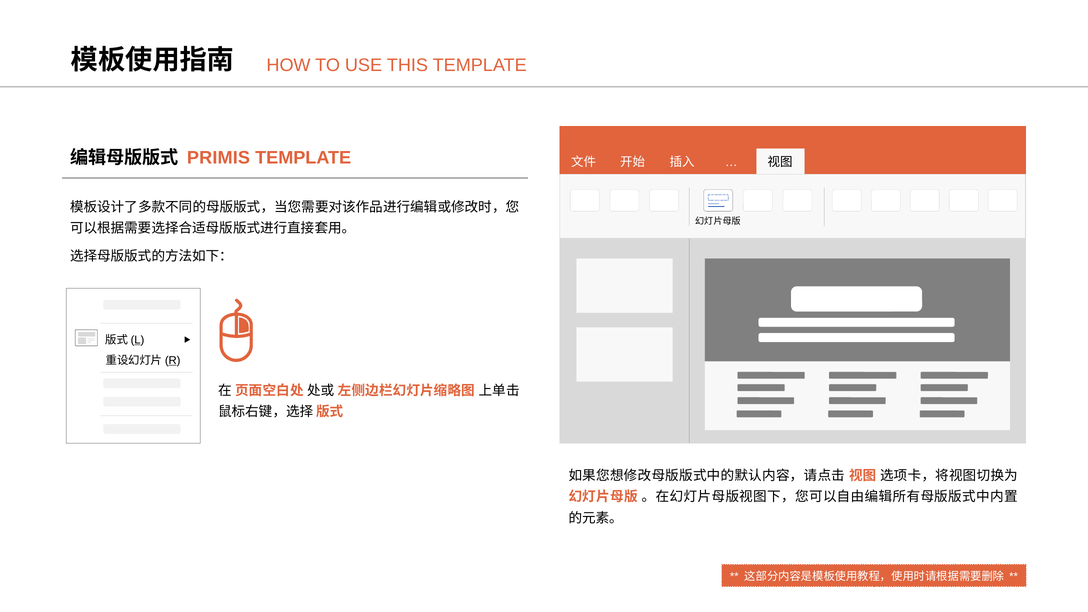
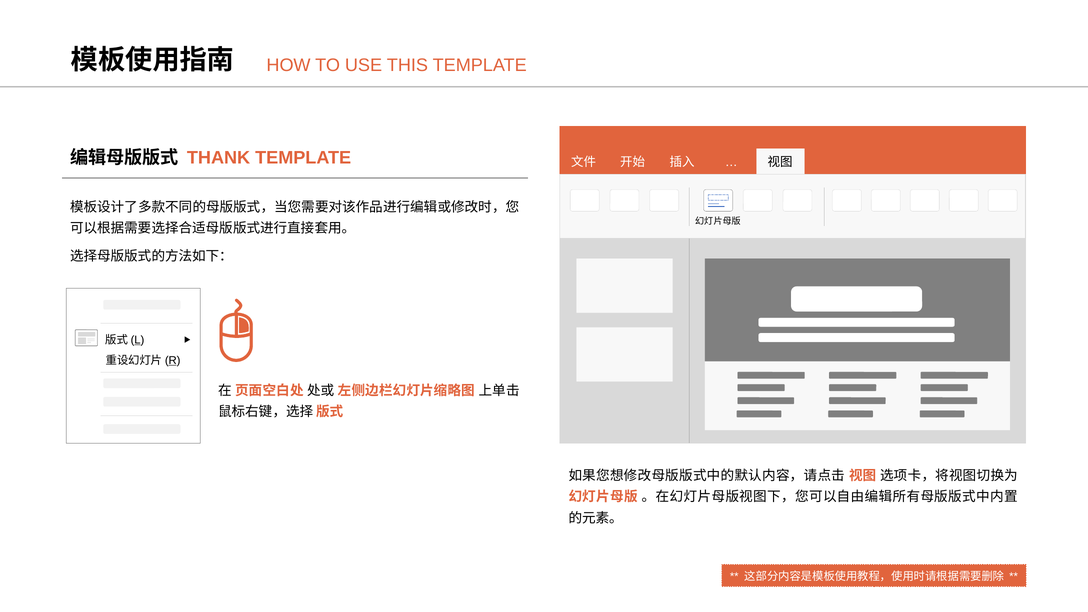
PRIMIS: PRIMIS -> THANK (219, 158)
